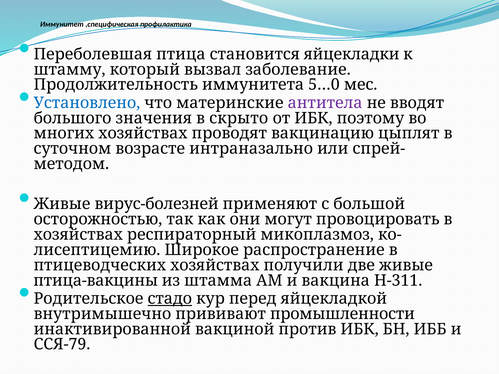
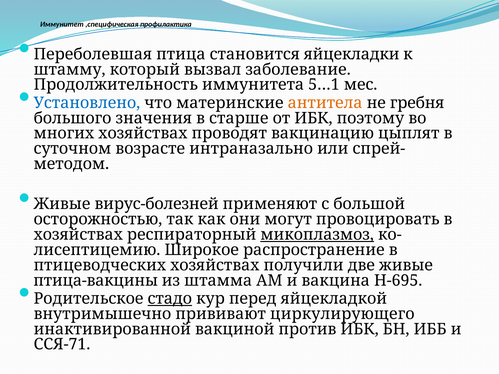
5…0: 5…0 -> 5…1 (324, 85)
антитела colour: purple -> orange (325, 103)
вводят: вводят -> гребня (417, 103)
скрыто: скрыто -> старше (239, 118)
микоплазмоз underline: none -> present (317, 235)
Н-311: Н-311 -> Н-695 (398, 281)
промышленности: промышленности -> циркулирующего (342, 314)
ССЯ-79: ССЯ-79 -> ССЯ-71 (62, 345)
